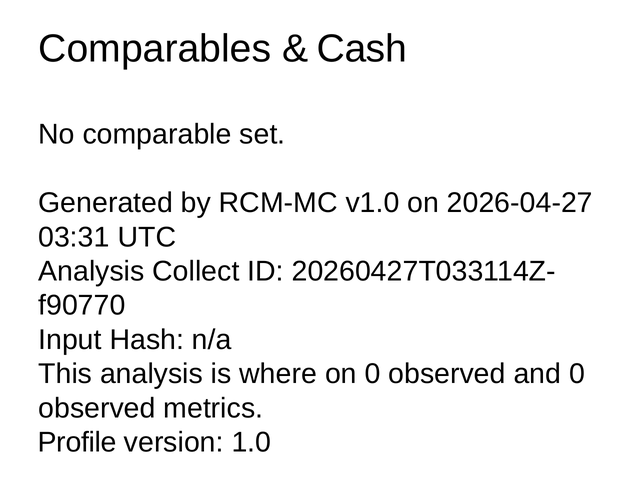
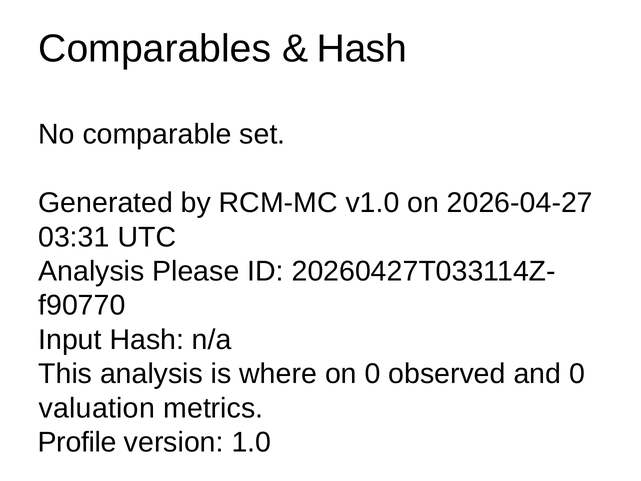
Cash: Cash -> Hash (362, 49)
Collect: Collect -> Please (196, 271)
observed: observed -> valuation (97, 408)
